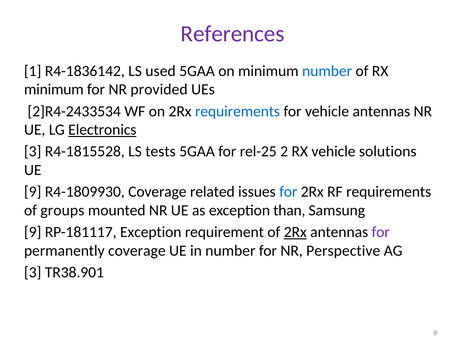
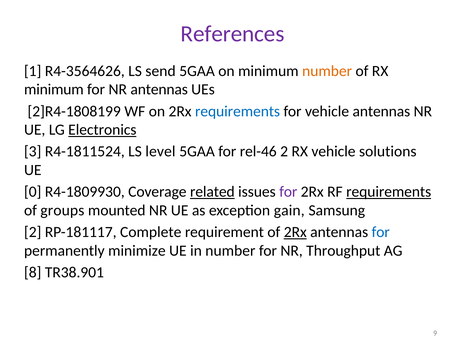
R4-1836142: R4-1836142 -> R4-3564626 (85, 71)
used: used -> send (161, 71)
number colour: blue -> orange (327, 71)
NR provided: provided -> antennas (159, 89)
2]R4-2433534: 2]R4-2433534 -> 2]R4-1808199 (74, 111)
R4-1815528: R4-1815528 -> R4-1811524 (85, 151)
tests: tests -> level (160, 151)
rel-25: rel-25 -> rel-46 (258, 151)
9: 9 -> 0 (33, 192)
related underline: none -> present (212, 192)
for colour: blue -> purple (288, 192)
requirements underline: none -> present (389, 192)
than: than -> gain (289, 210)
9: 9 -> 2 (33, 232)
RP-181117 Exception: Exception -> Complete (151, 232)
for colour: purple -> blue (381, 232)
permanently coverage: coverage -> minimize (137, 251)
Perspective: Perspective -> Throughput (343, 251)
3: 3 -> 8 (33, 272)
